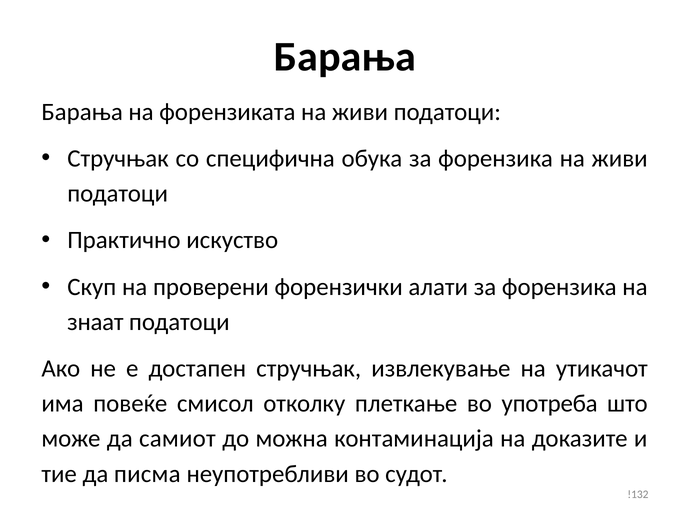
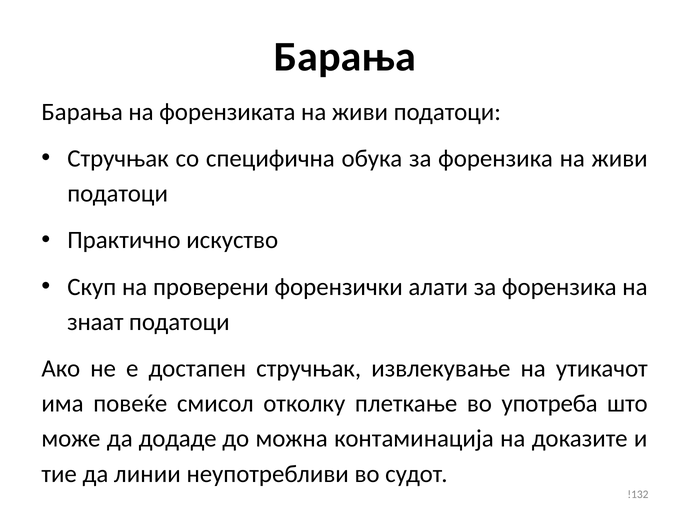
самиот: самиот -> додаде (178, 438)
писма: писма -> линии (147, 473)
